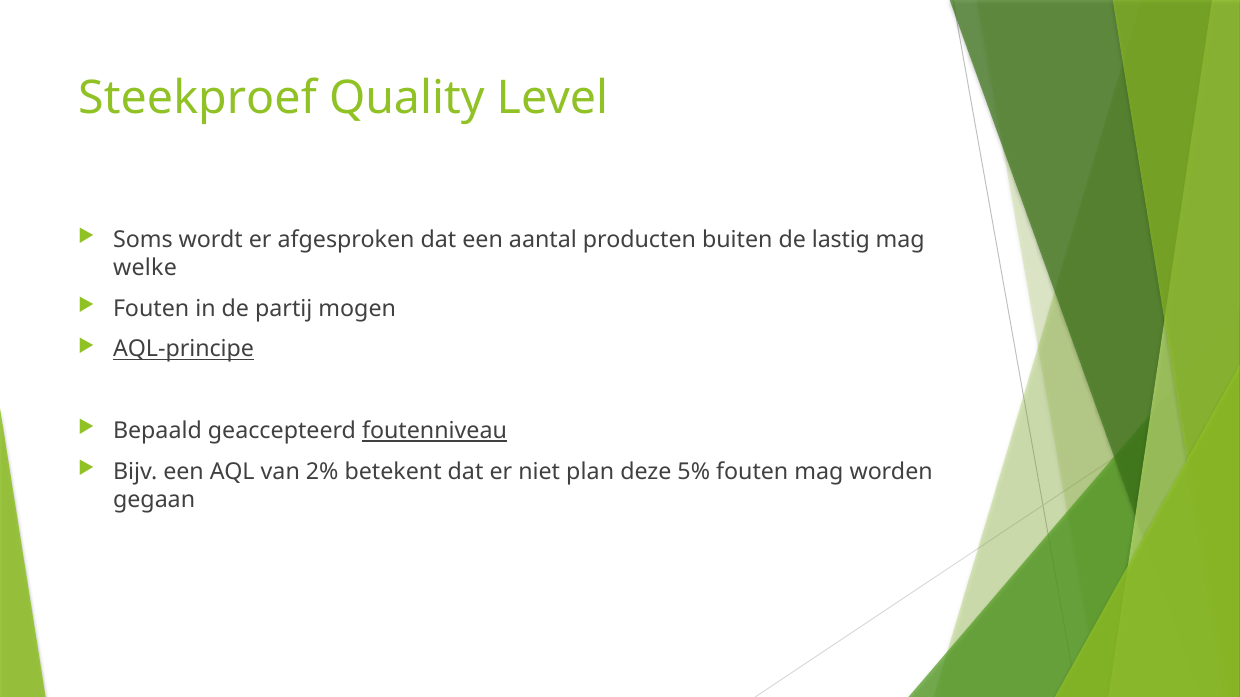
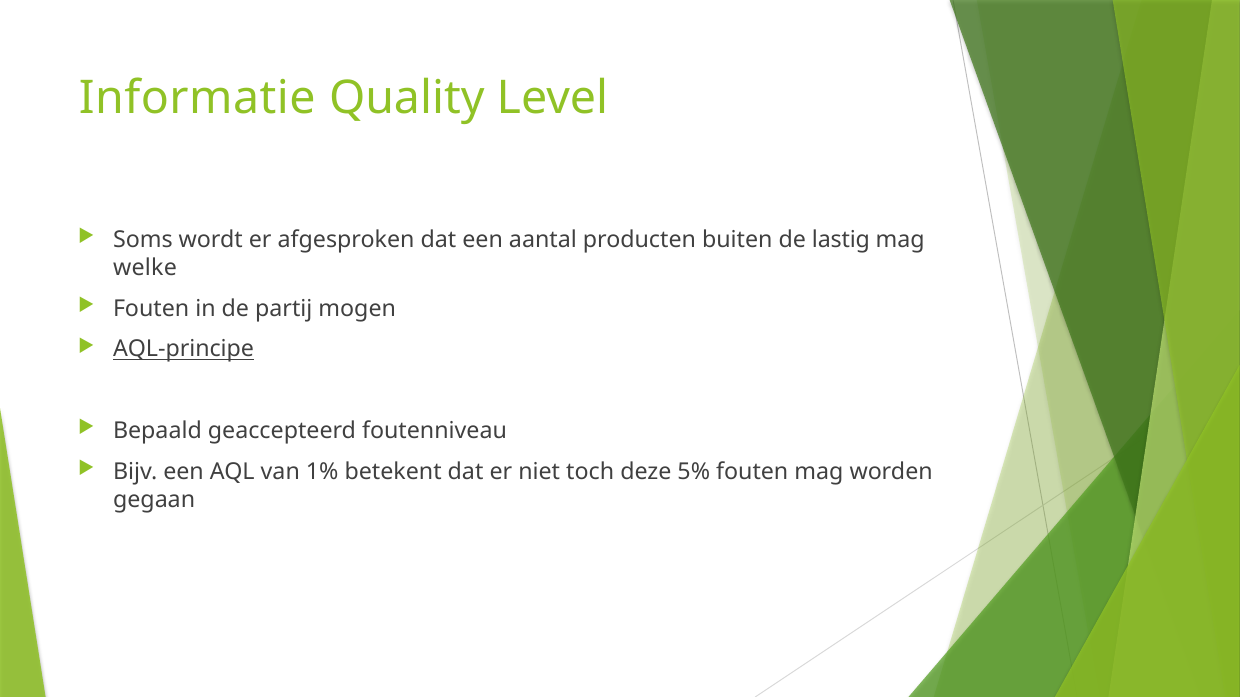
Steekproef: Steekproef -> Informatie (197, 98)
foutenniveau underline: present -> none (434, 431)
2%: 2% -> 1% (322, 472)
plan: plan -> toch (590, 472)
